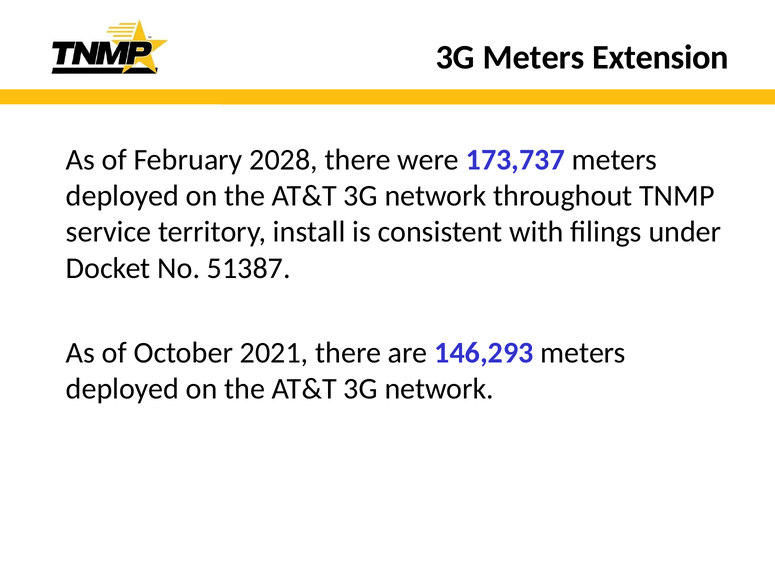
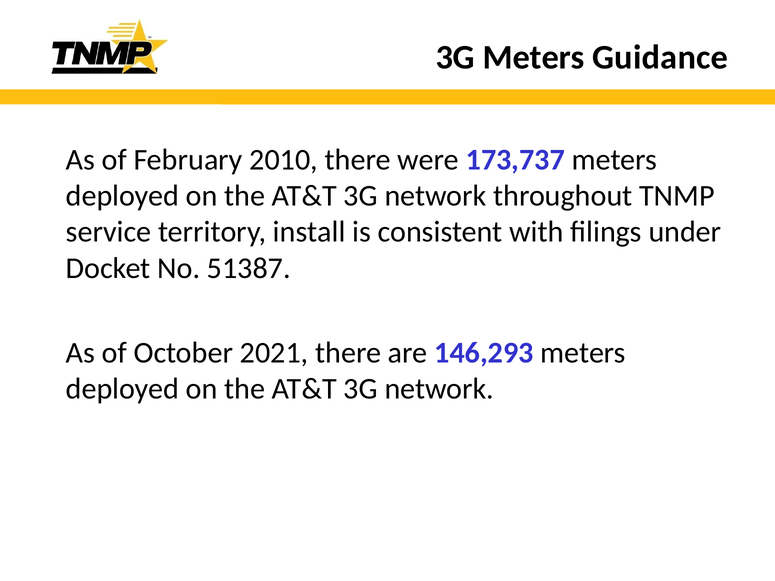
Extension: Extension -> Guidance (660, 57)
2028: 2028 -> 2010 (284, 160)
